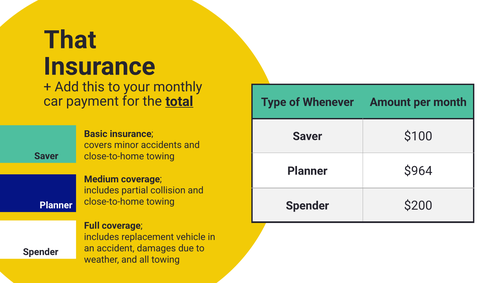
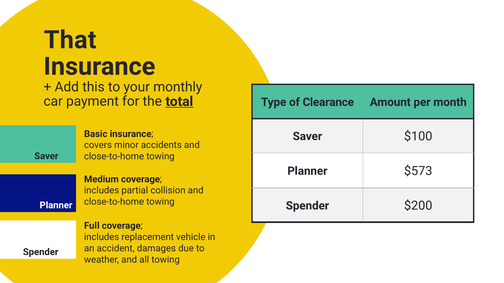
Whenever: Whenever -> Clearance (328, 102)
$964: $964 -> $573 (418, 171)
